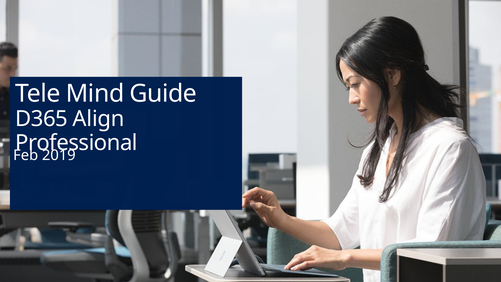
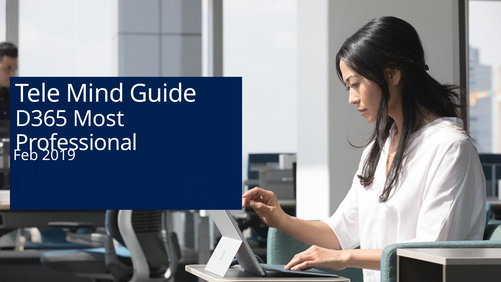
Align: Align -> Most (99, 119)
